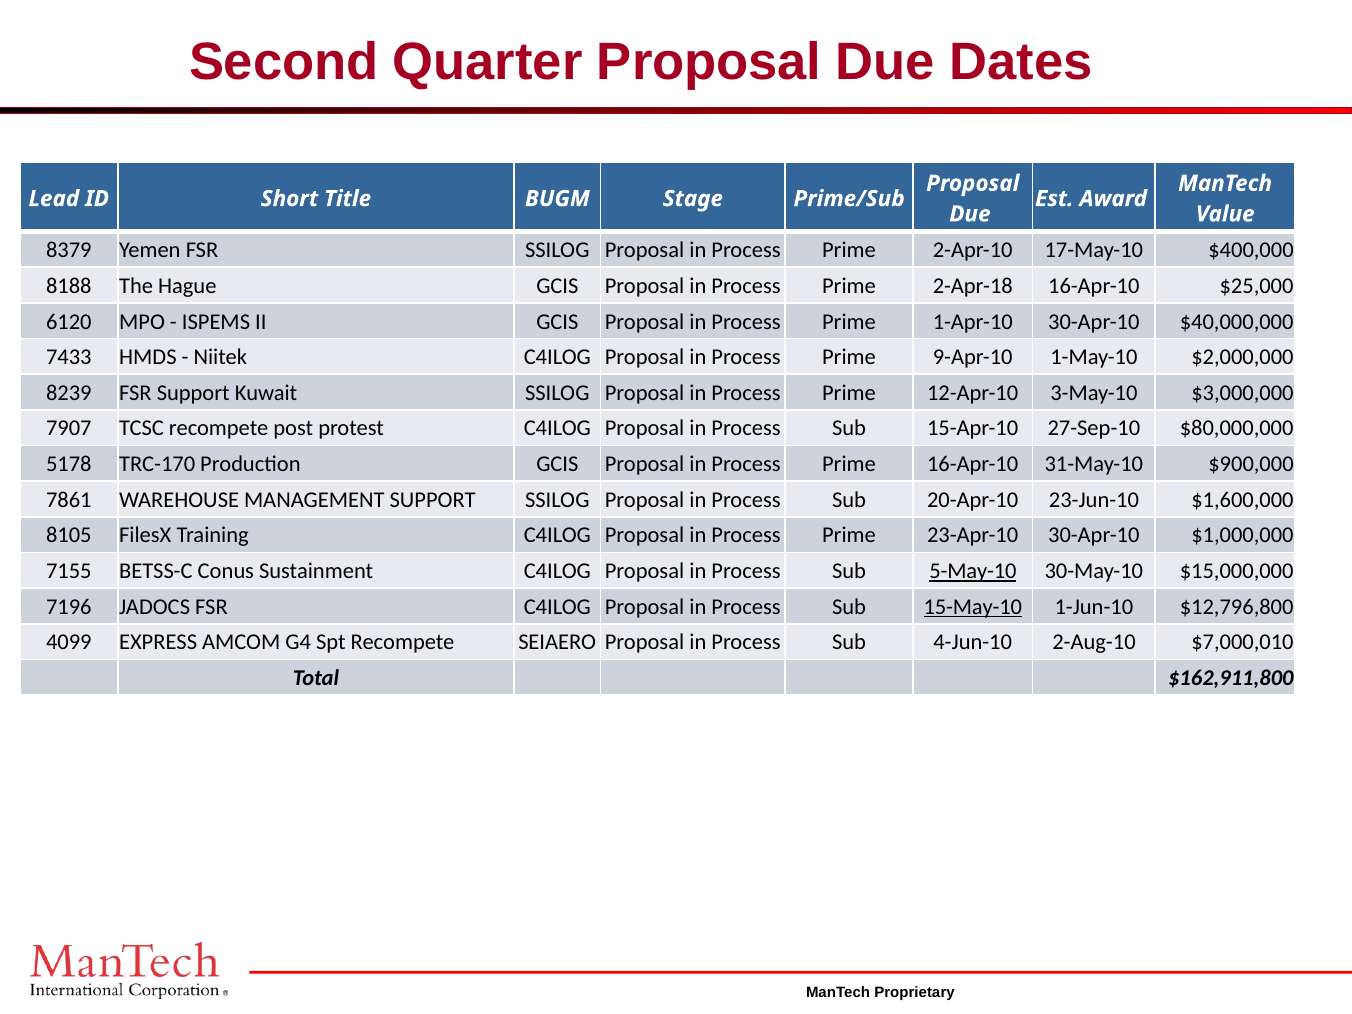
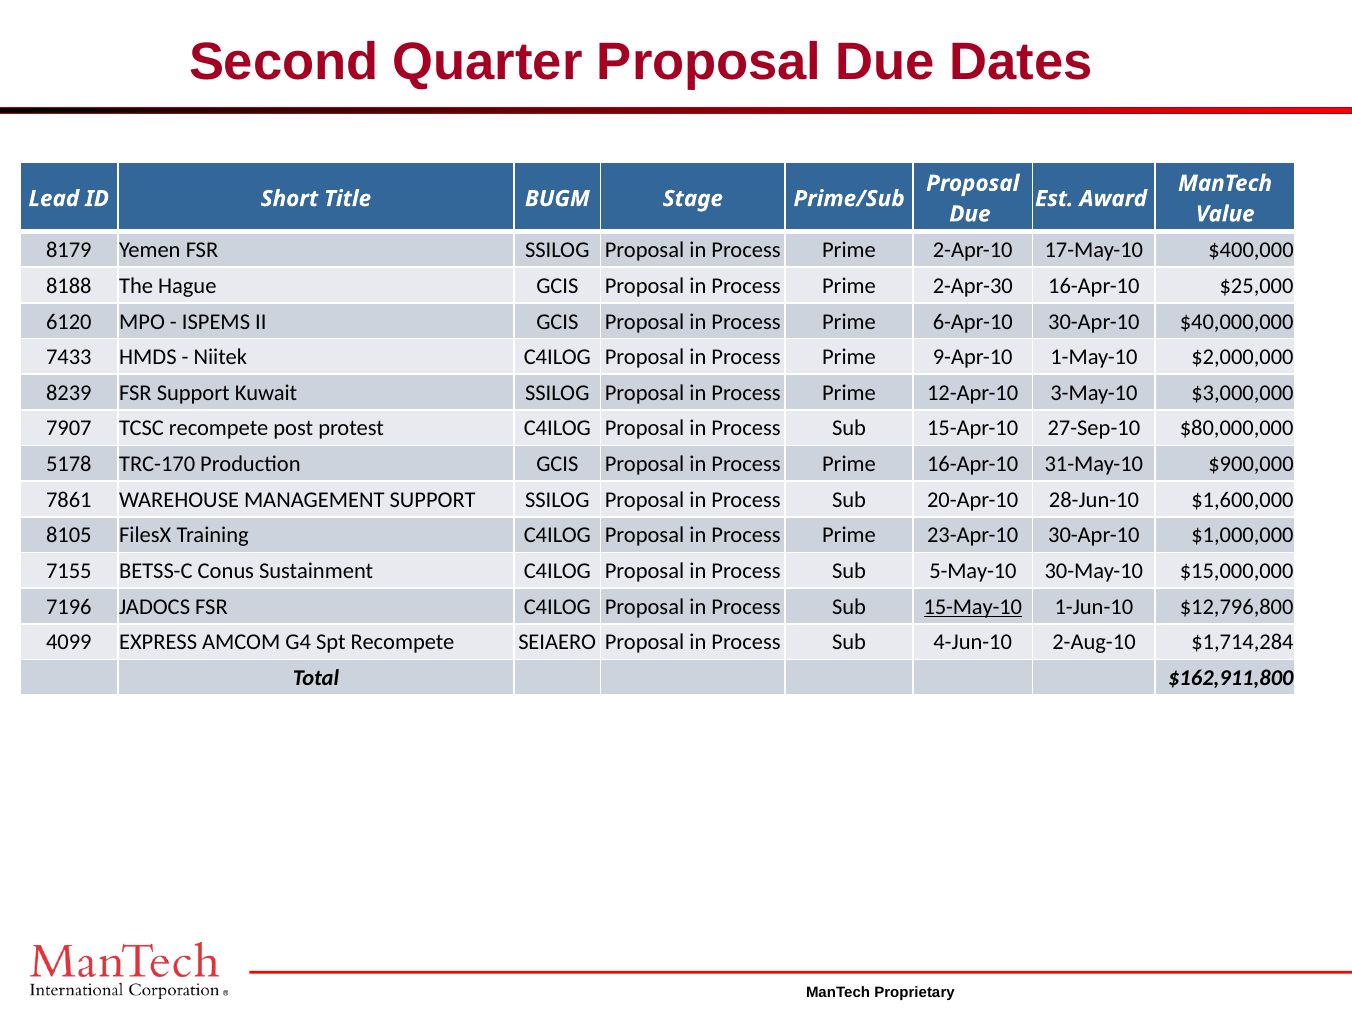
8379: 8379 -> 8179 (69, 250)
2-Apr-18: 2-Apr-18 -> 2-Apr-30 (973, 286)
1-Apr-10: 1-Apr-10 -> 6-Apr-10 (973, 322)
23-Jun-10: 23-Jun-10 -> 28-Jun-10 (1094, 500)
5-May-10 underline: present -> none (973, 571)
$7,000,010: $7,000,010 -> $1,714,284 (1242, 643)
